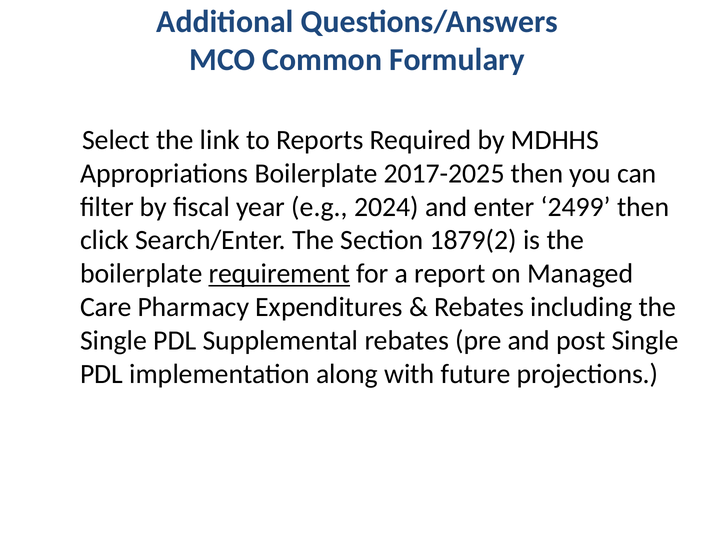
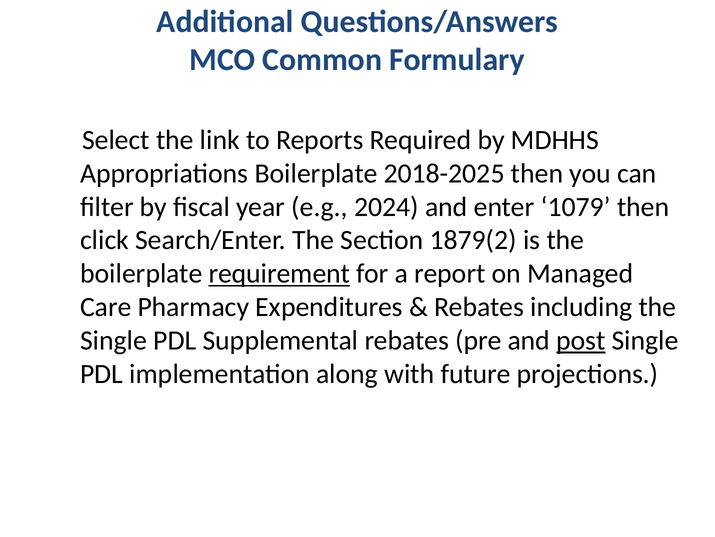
2017-2025: 2017-2025 -> 2018-2025 (444, 173)
2499: 2499 -> 1079 (576, 207)
post underline: none -> present (581, 340)
